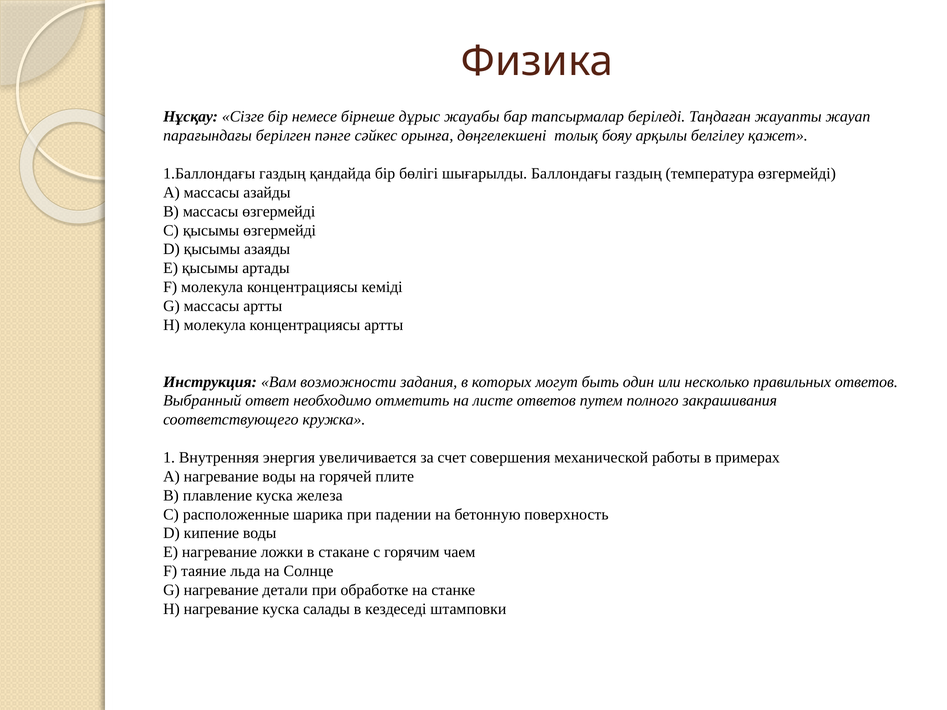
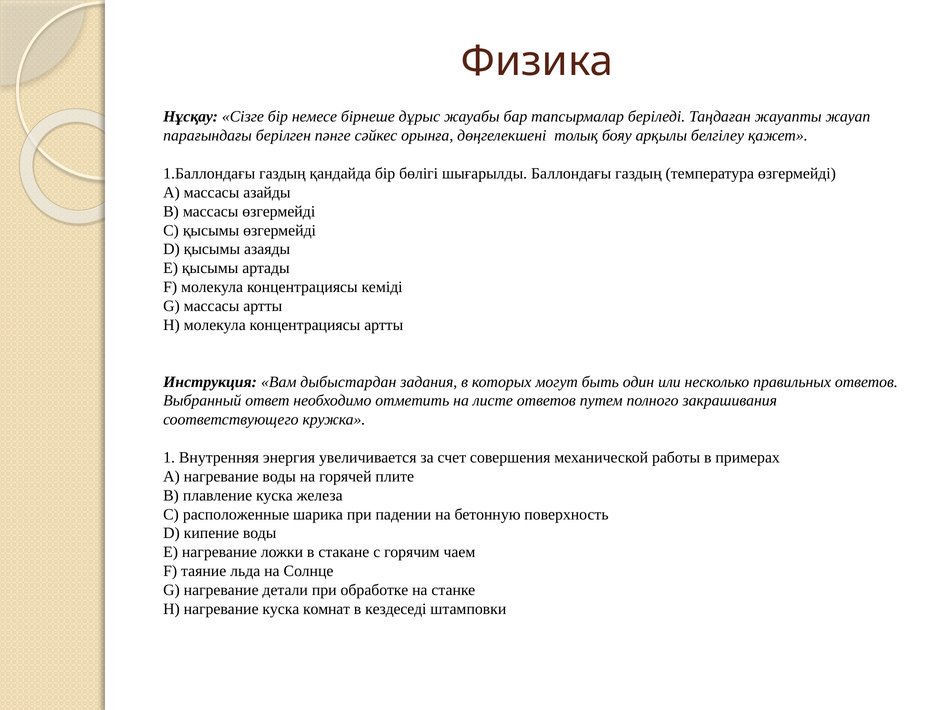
возможности: возможности -> дыбыстардан (348, 382)
салады: салады -> комнат (327, 609)
